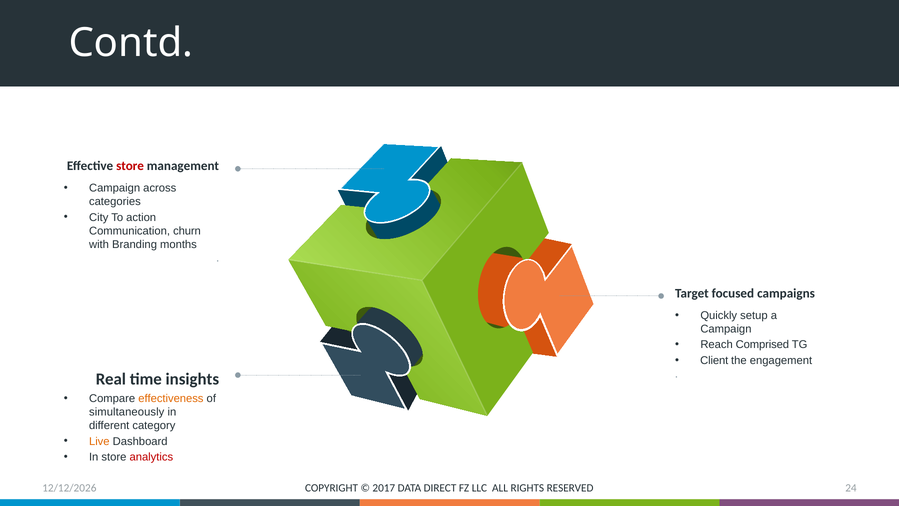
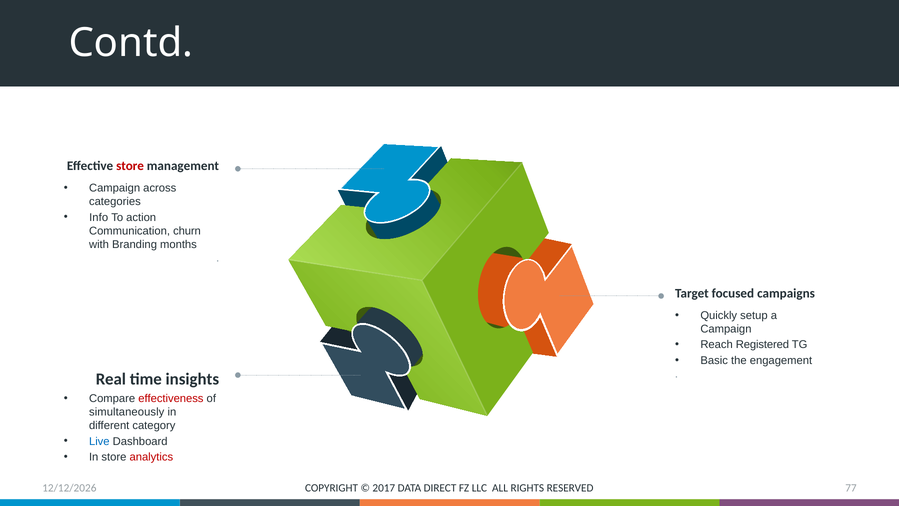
City: City -> Info (99, 217)
Comprised: Comprised -> Registered (762, 345)
Client: Client -> Basic (714, 360)
effectiveness colour: orange -> red (171, 398)
Live colour: orange -> blue (99, 441)
24: 24 -> 77 (851, 488)
